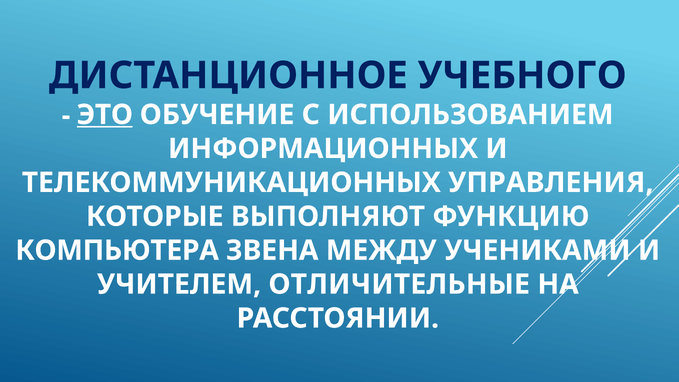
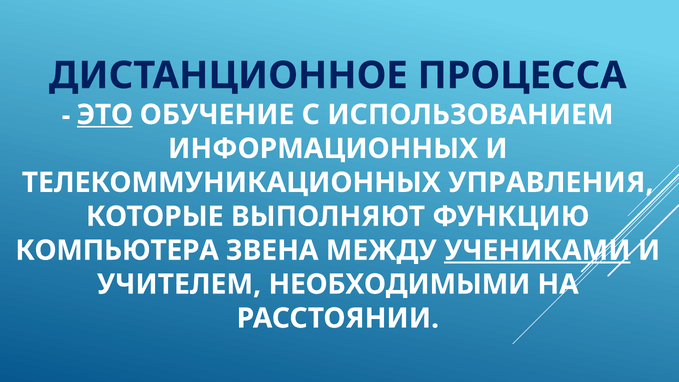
УЧЕБНОГО: УЧЕБНОГО -> ПРОЦЕССА (522, 76)
УЧЕНИКАМИ underline: none -> present (537, 250)
ОТЛИЧИТЕЛЬНЫЕ: ОТЛИЧИТЕЛЬНЫЕ -> НЕОБХОДИМЫМИ (399, 284)
